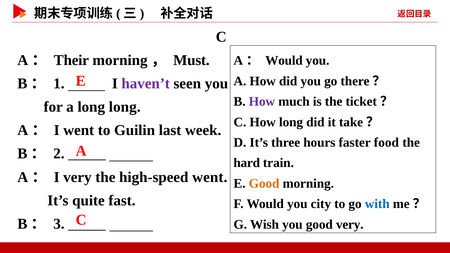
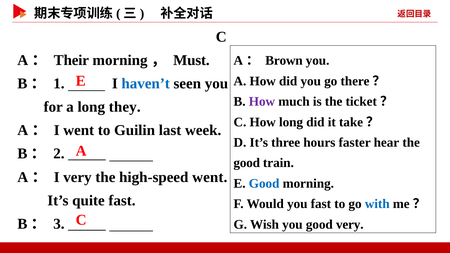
Would: Would -> Brown (284, 61)
haven’t colour: purple -> blue (146, 84)
long long: long -> they (125, 107)
food: food -> hear (386, 143)
hard: hard -> good (247, 163)
Good colour: orange -> blue (264, 184)
you city: city -> fast (321, 204)
